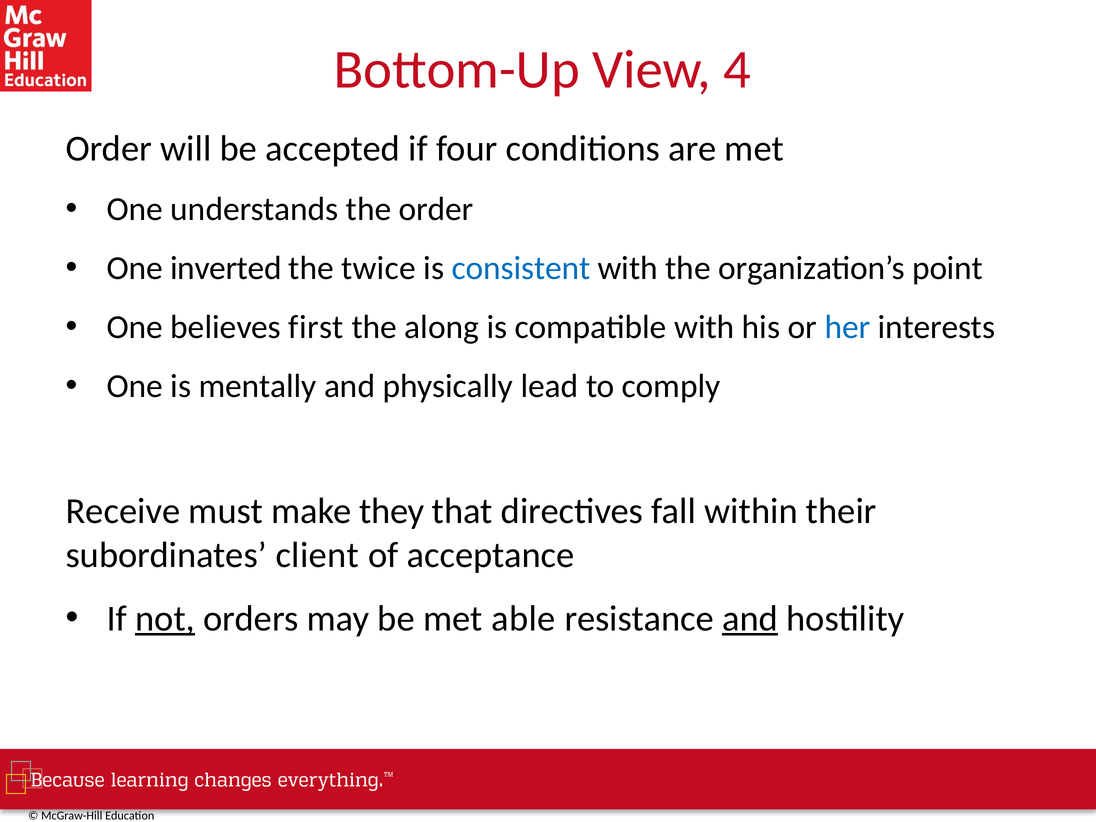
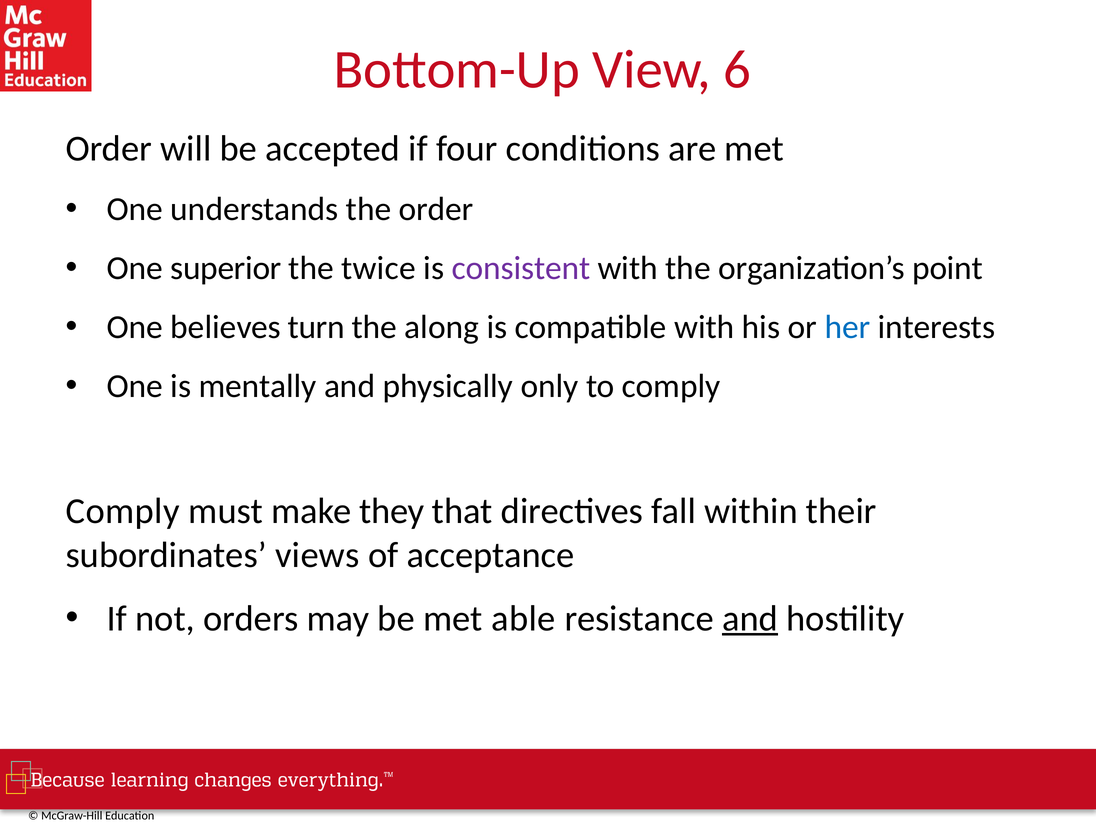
4: 4 -> 6 (737, 70)
inverted: inverted -> superior (226, 268)
consistent colour: blue -> purple (521, 268)
first: first -> turn (316, 327)
lead: lead -> only (549, 386)
Receive: Receive -> Comply (123, 511)
client: client -> views (317, 555)
not underline: present -> none (165, 618)
